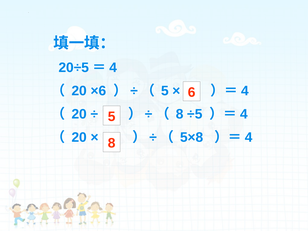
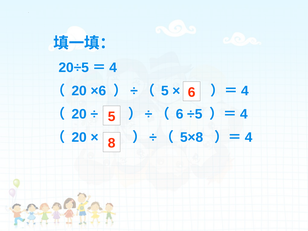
8: 8 -> 6 (180, 114)
